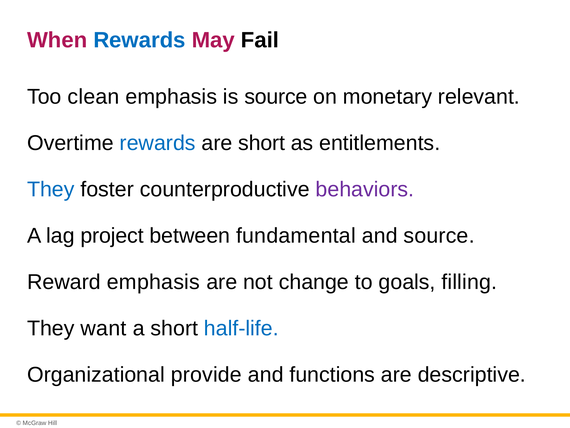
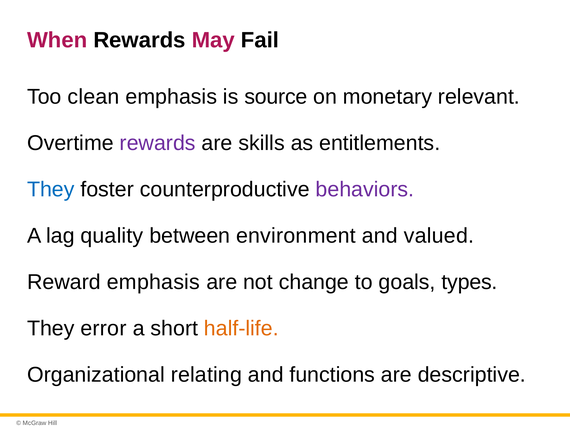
Rewards colour: blue -> black (139, 40)
rewards colour: blue -> purple (158, 143)
are short: short -> skills (262, 143)
project: project -> quality (112, 236)
fundamental: fundamental -> environment (296, 236)
and source: source -> valued (439, 236)
filling: filling -> types (469, 282)
want: want -> error (104, 328)
half-life colour: blue -> orange (241, 328)
provide: provide -> relating (206, 374)
